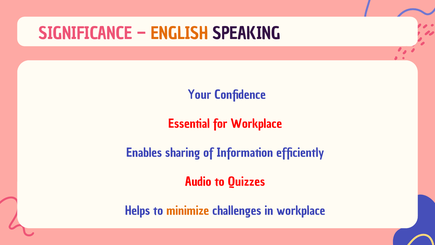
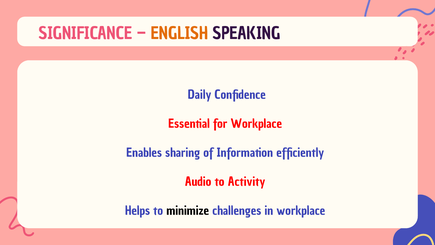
Your: Your -> Daily (199, 95)
Quizzes: Quizzes -> Activity (246, 182)
minimize colour: orange -> black (188, 211)
